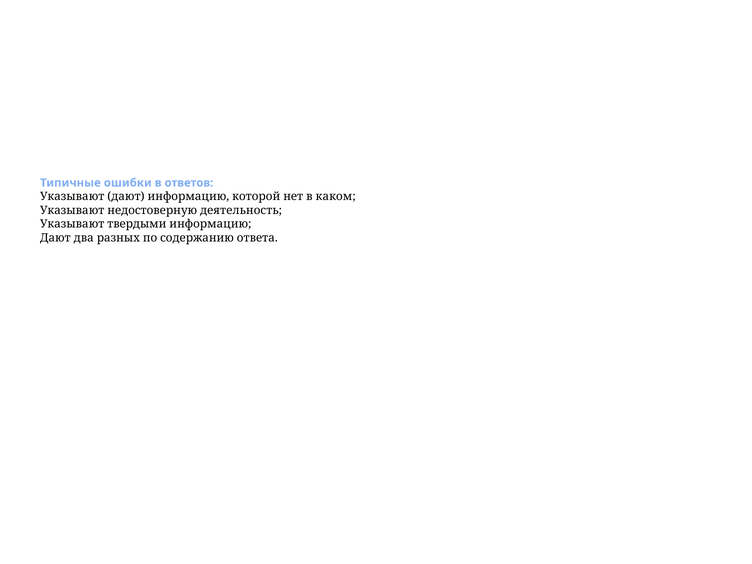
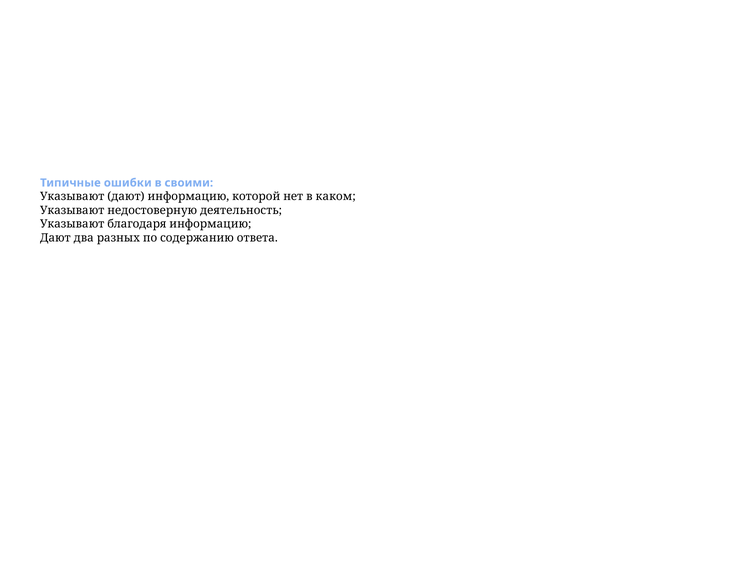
ответов: ответов -> своими (189, 183)
твердыми: твердыми -> благодаря (137, 224)
